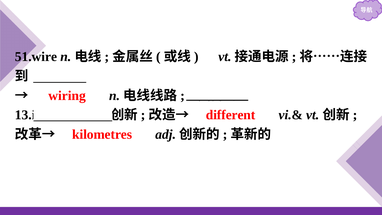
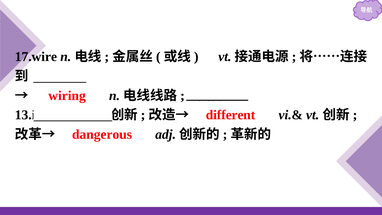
51.wire: 51.wire -> 17.wire (36, 57)
kilometres: kilometres -> dangerous (102, 134)
